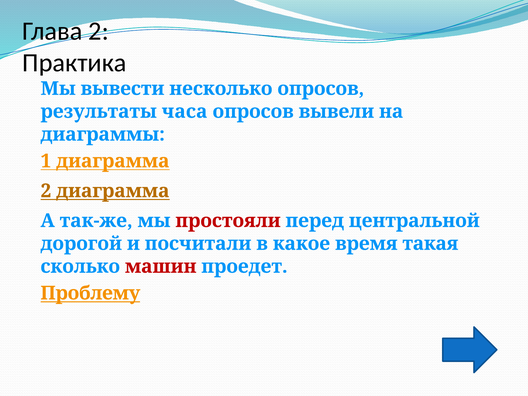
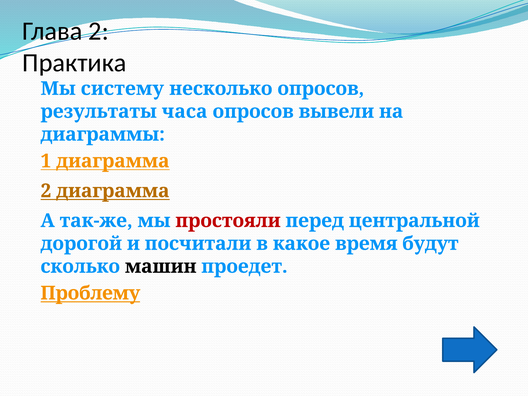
вывести: вывести -> систему (122, 89)
такая: такая -> будут (430, 244)
машин colour: red -> black (161, 266)
